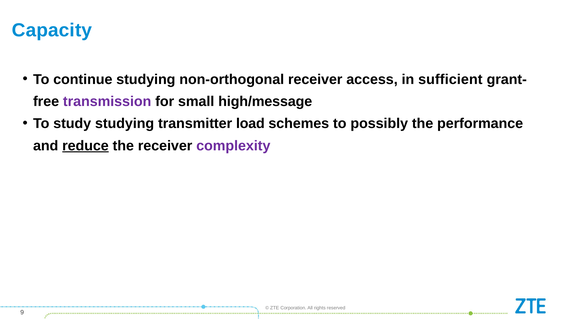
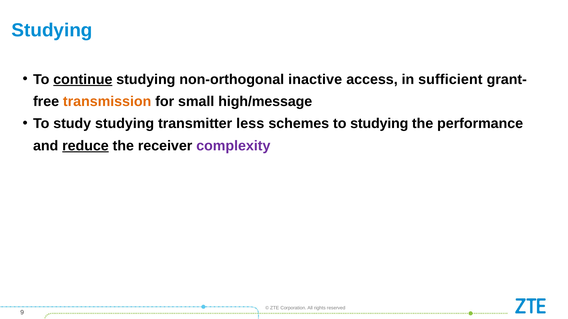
Capacity: Capacity -> Studying (52, 30)
continue underline: none -> present (83, 80)
non-orthogonal receiver: receiver -> inactive (315, 80)
transmission colour: purple -> orange (107, 102)
load: load -> less (250, 124)
to possibly: possibly -> studying (379, 124)
